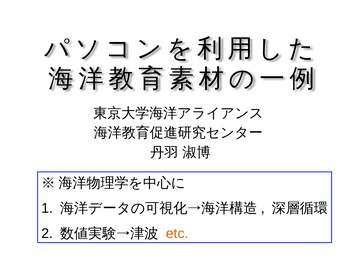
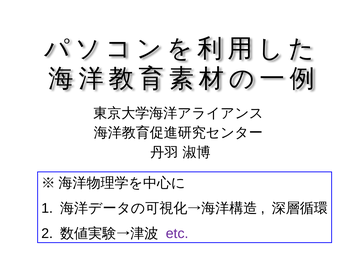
etc colour: orange -> purple (177, 234)
